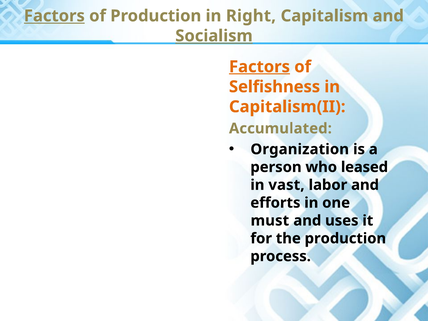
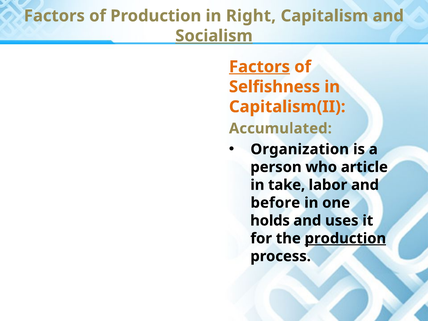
Factors underline: present -> none (54, 16)
leased: leased -> article (364, 167)
vast: vast -> take (287, 185)
efforts: efforts -> before (275, 203)
must: must -> holds (270, 221)
production underline: none -> present (345, 238)
